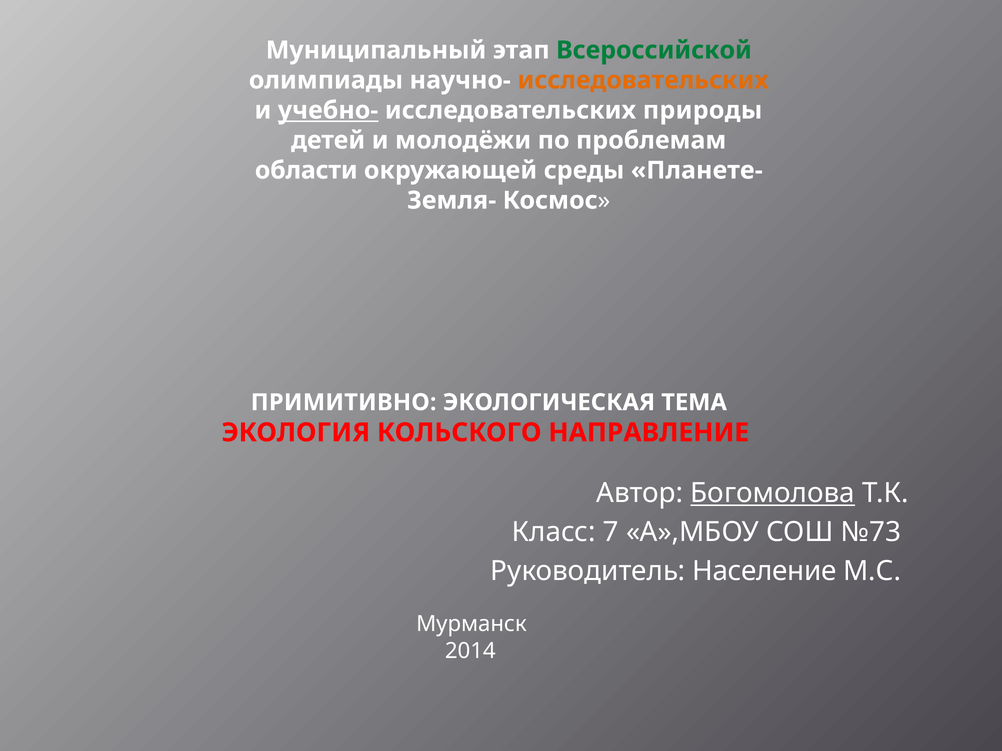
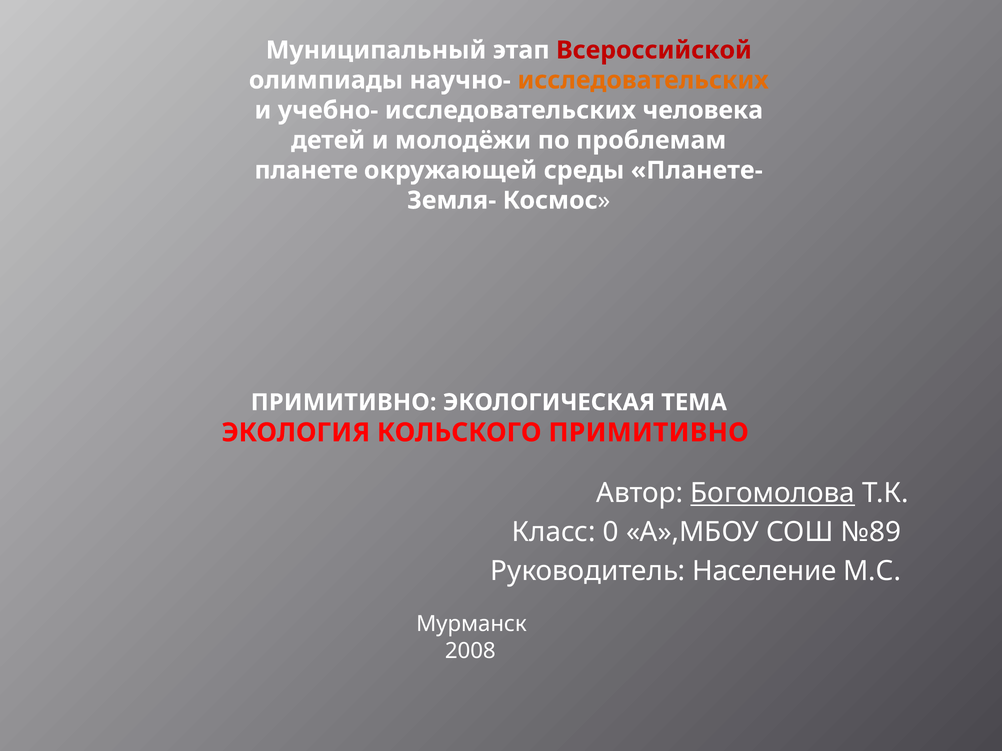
Всероссийской colour: green -> red (654, 50)
учебно- underline: present -> none (328, 110)
природы: природы -> человека (703, 110)
области: области -> планете (306, 170)
КОЛЬСКОГО НАПРАВЛЕНИЕ: НАПРАВЛЕНИЕ -> ПРИМИТИВНО (649, 433)
7: 7 -> 0 (611, 533)
№73: №73 -> №89 (871, 533)
2014: 2014 -> 2008 (470, 651)
